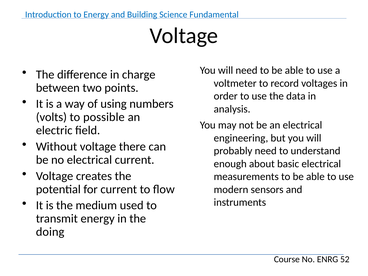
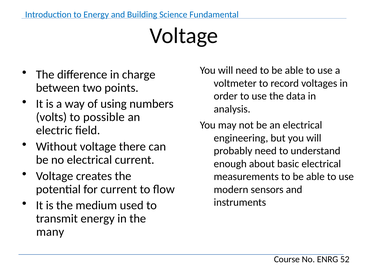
doing: doing -> many (50, 232)
